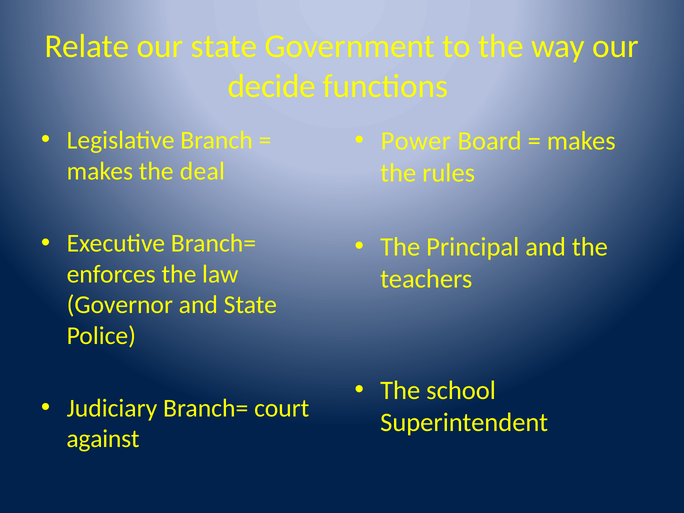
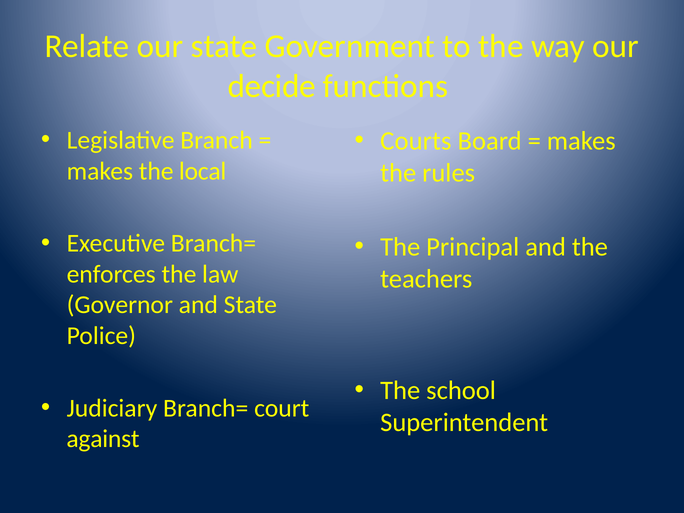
Power: Power -> Courts (416, 141)
deal: deal -> local (203, 171)
